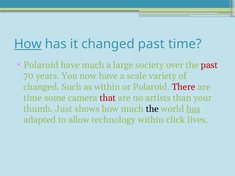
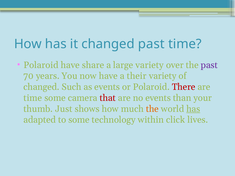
How underline: present -> none (28, 44)
have much: much -> share (93, 65)
large society: society -> variety (150, 65)
past colour: red -> purple (209, 65)
scale: scale -> their (137, 76)
as within: within -> events (107, 87)
no artists: artists -> events (158, 98)
the colour: black -> orange (152, 109)
to allow: allow -> some (79, 120)
